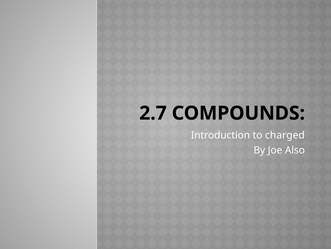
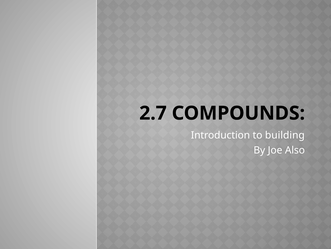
charged: charged -> building (285, 135)
